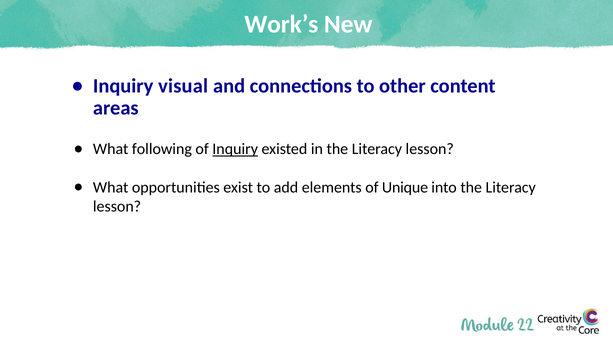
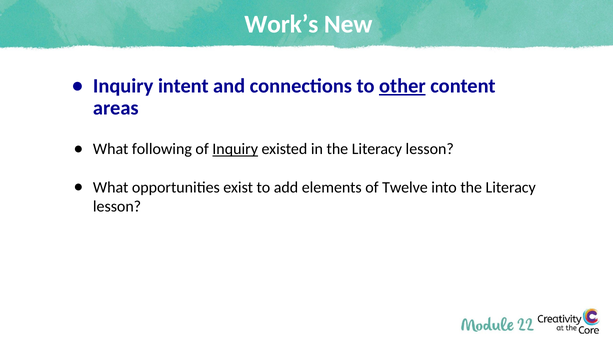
visual: visual -> intent (183, 86)
other underline: none -> present (402, 86)
Unique: Unique -> Twelve (405, 187)
